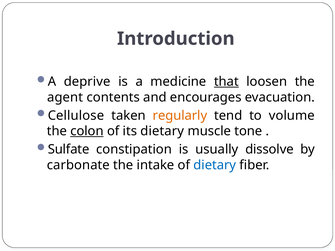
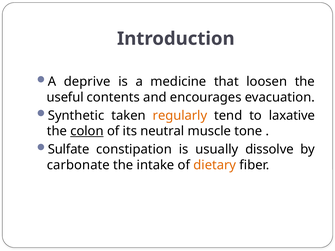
that underline: present -> none (226, 82)
agent: agent -> useful (65, 97)
Cellulose: Cellulose -> Synthetic (76, 116)
volume: volume -> laxative (292, 116)
its dietary: dietary -> neutral (162, 131)
dietary colour: blue -> orange (215, 165)
